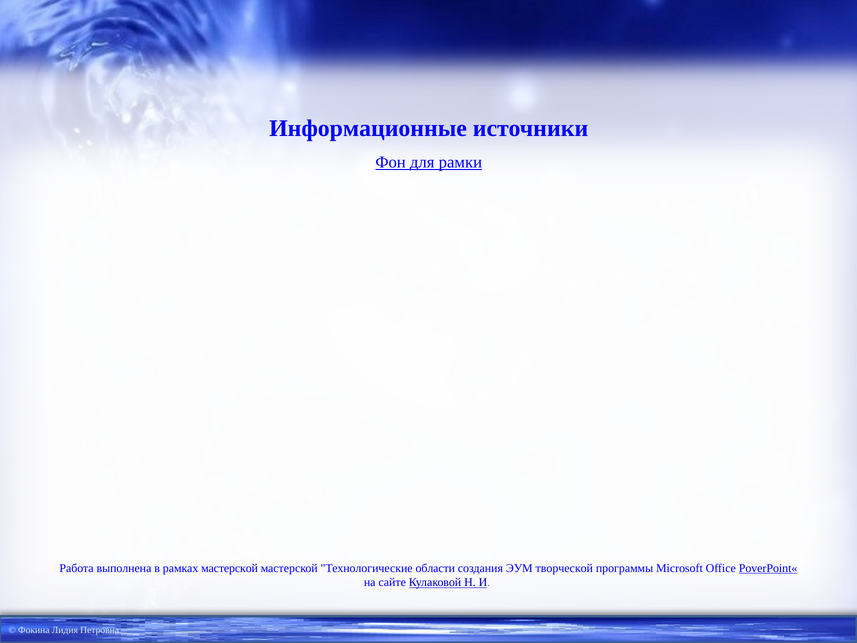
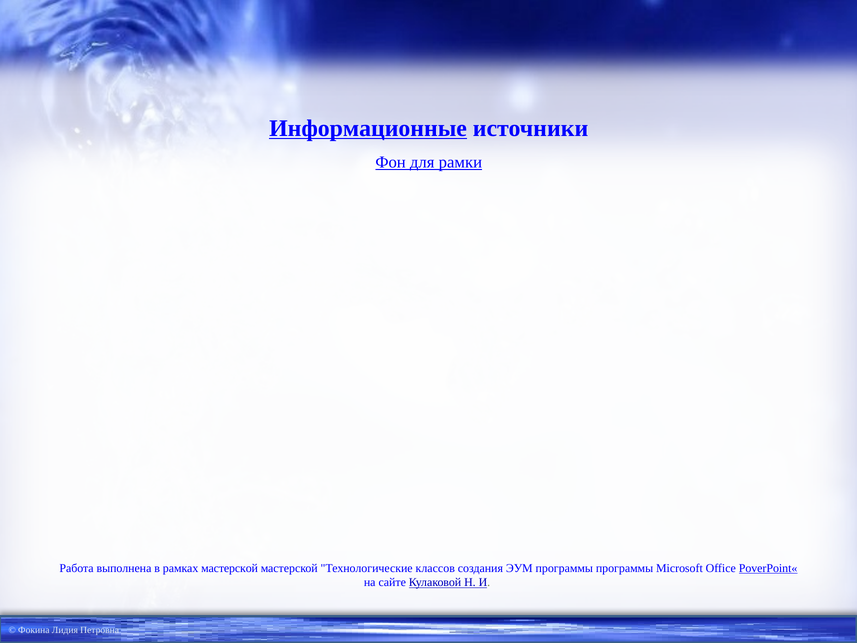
Информационные underline: none -> present (368, 128)
области: области -> классов (435, 568)
ЭУМ творческой: творческой -> программы (564, 568)
